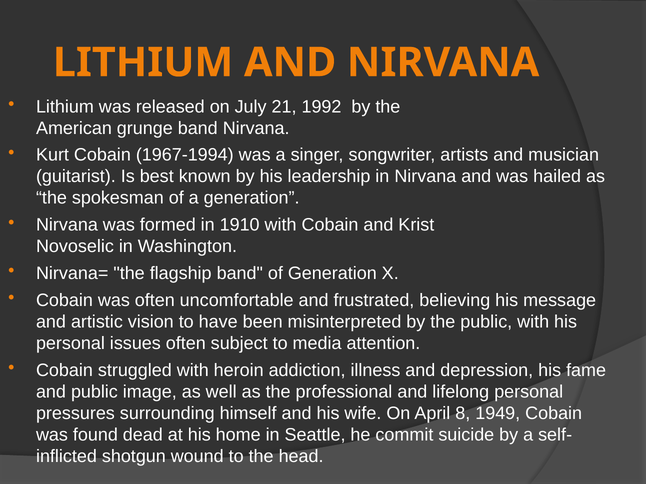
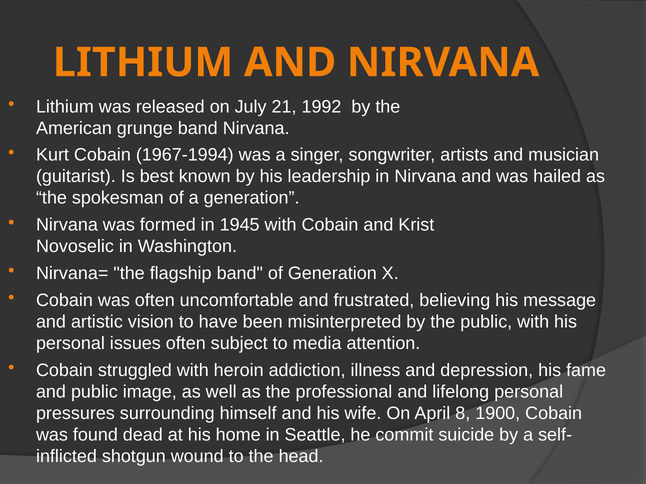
1910: 1910 -> 1945 (240, 225)
1949: 1949 -> 1900 (498, 414)
